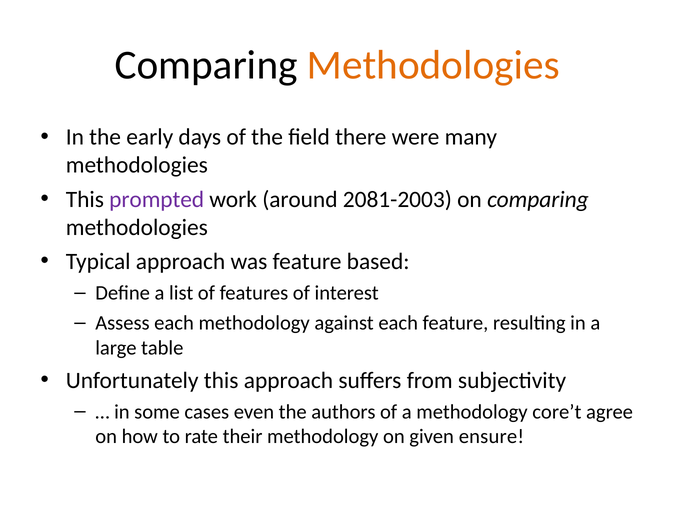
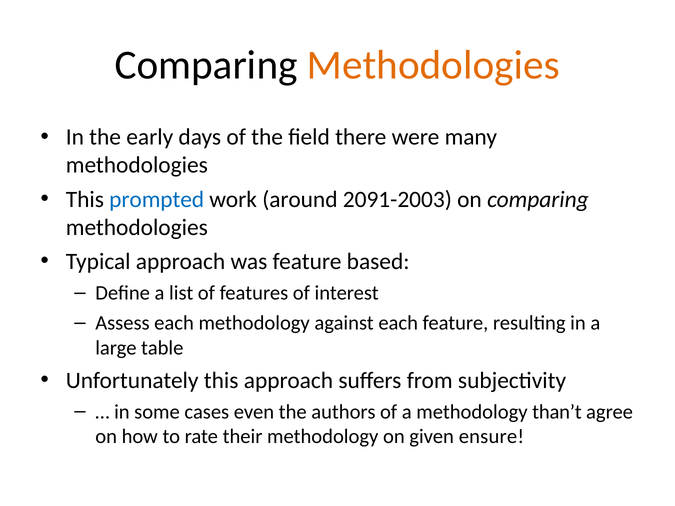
prompted colour: purple -> blue (157, 199)
2081-2003: 2081-2003 -> 2091-2003 (397, 199)
core’t: core’t -> than’t (557, 412)
